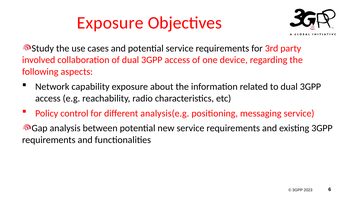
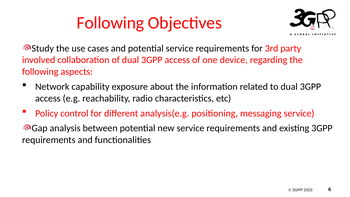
Exposure: Exposure -> Following (110, 23)
